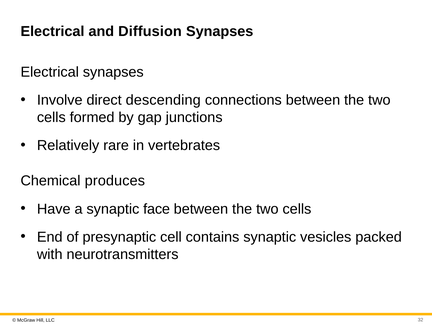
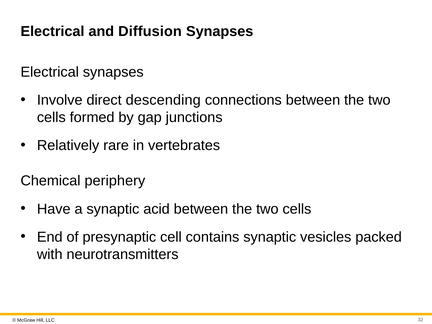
produces: produces -> periphery (115, 181)
face: face -> acid (157, 209)
